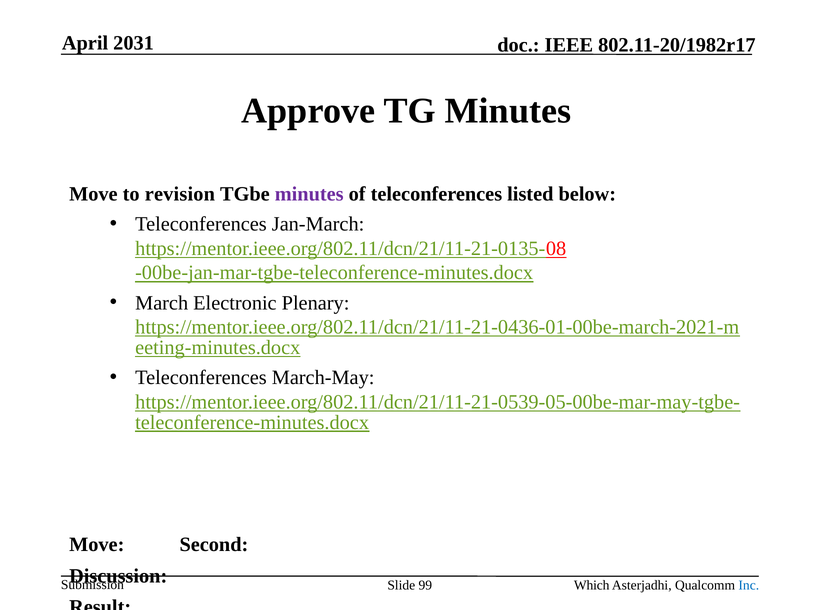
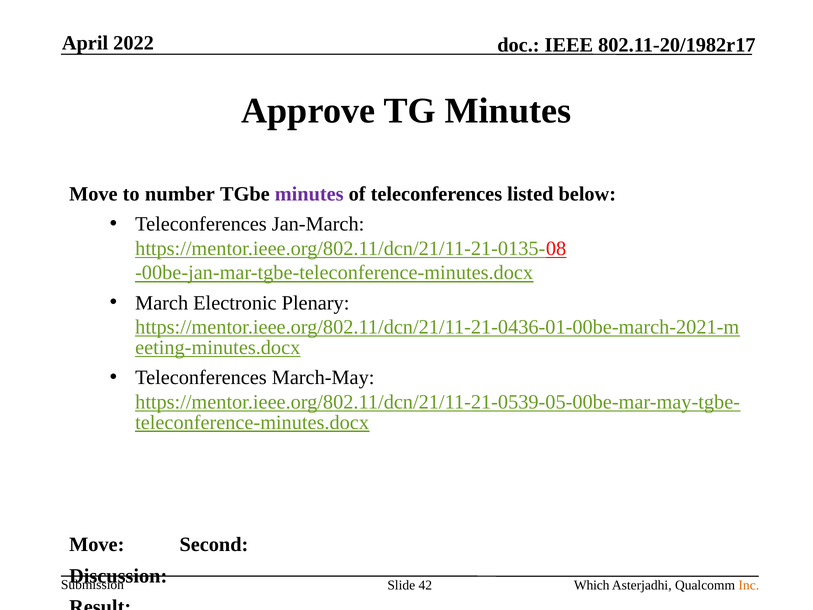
2031: 2031 -> 2022 (134, 43)
revision: revision -> number (180, 194)
99: 99 -> 42 (425, 585)
Inc colour: blue -> orange (749, 585)
